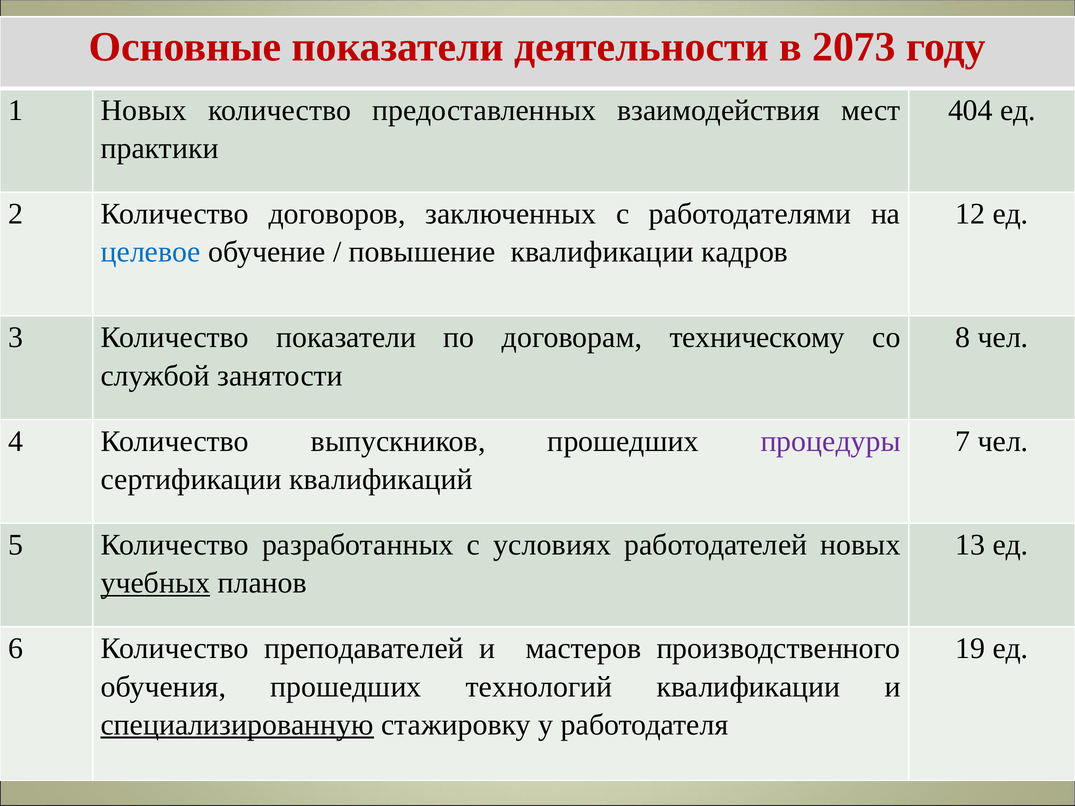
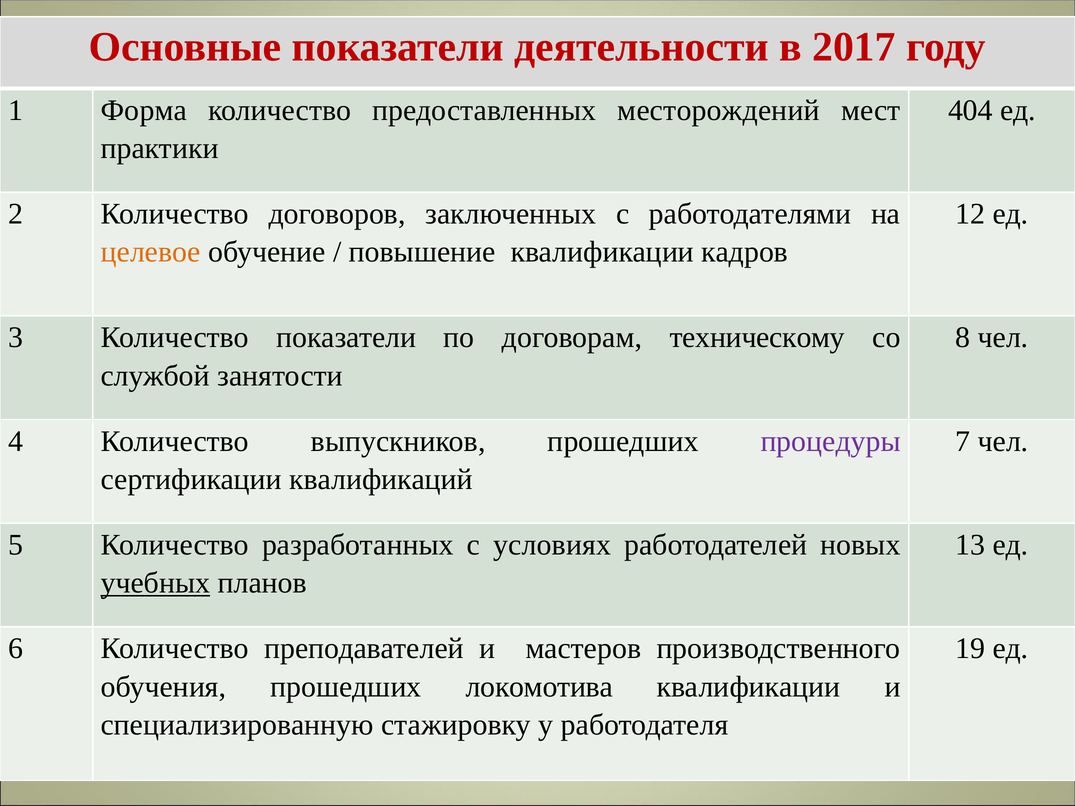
2073: 2073 -> 2017 (854, 47)
1 Новых: Новых -> Форма (144, 110)
взаимодействия: взаимодействия -> месторождений (719, 110)
целевое colour: blue -> orange (151, 252)
технологий: технологий -> локомотива (539, 687)
специализированную underline: present -> none (237, 725)
